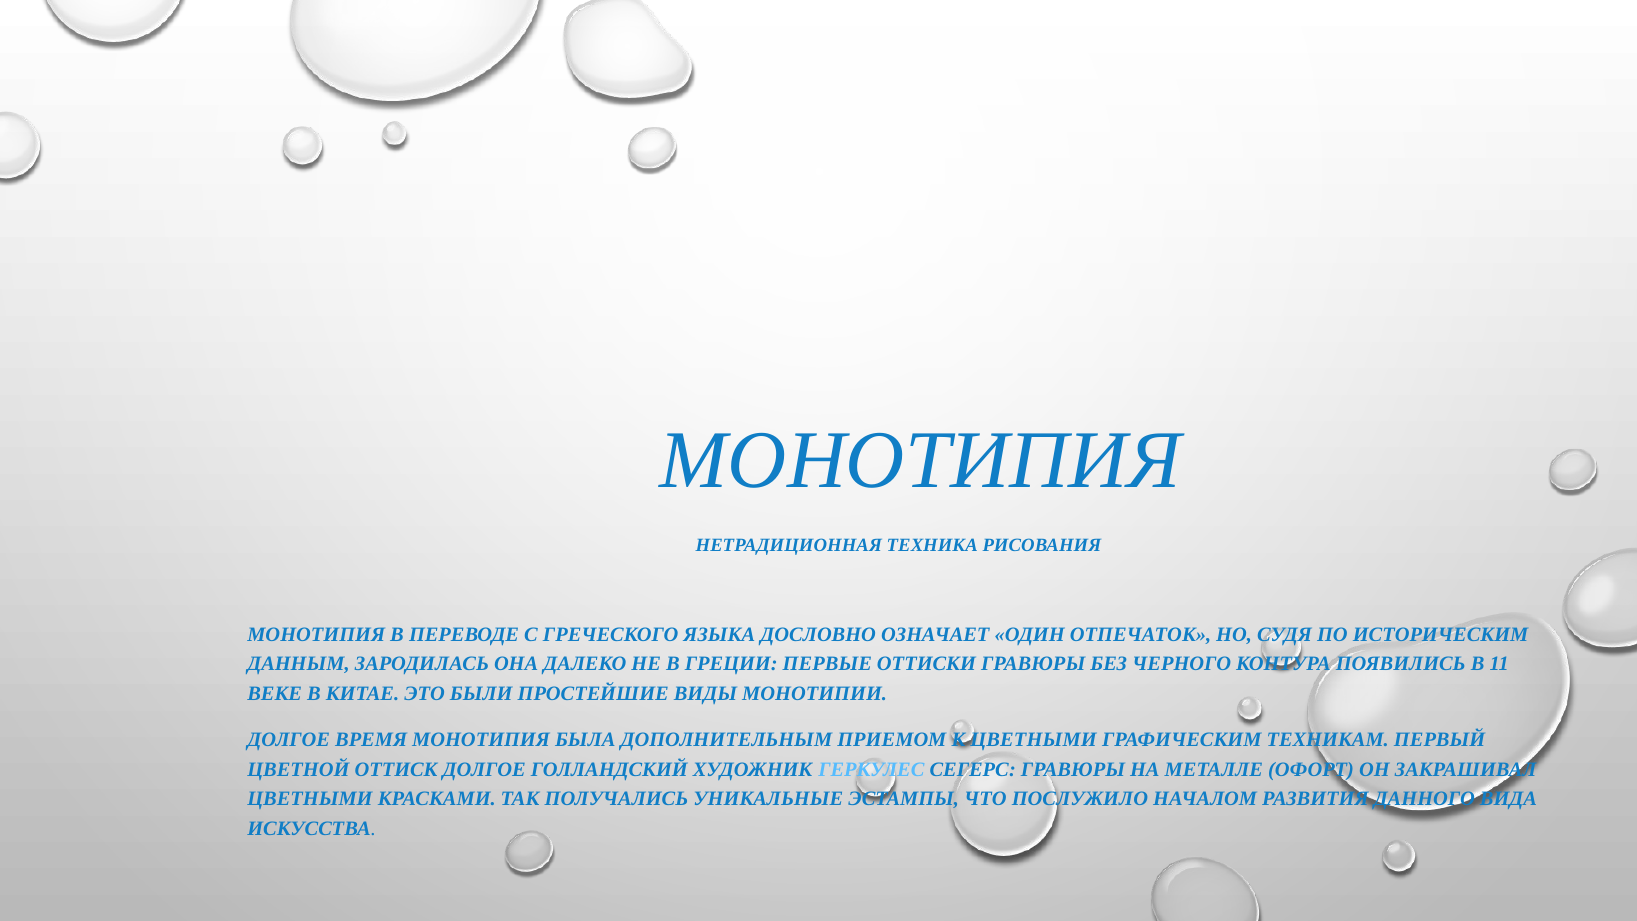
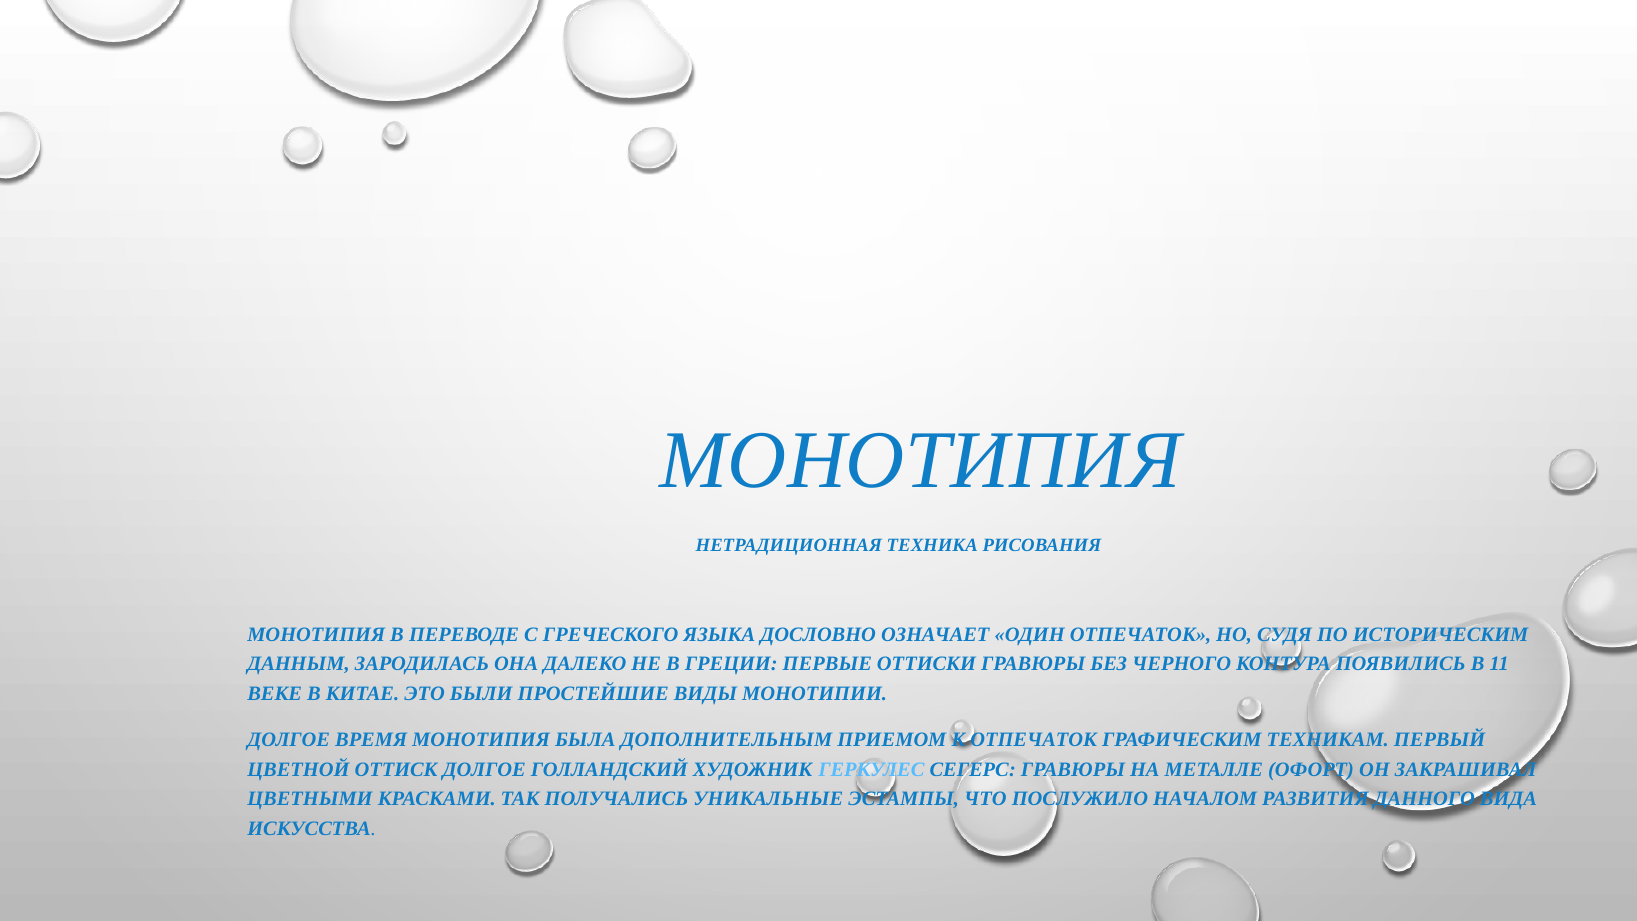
К ЦВЕТНЫМИ: ЦВЕТНЫМИ -> ОТПЕЧАТОК (1034, 740)
